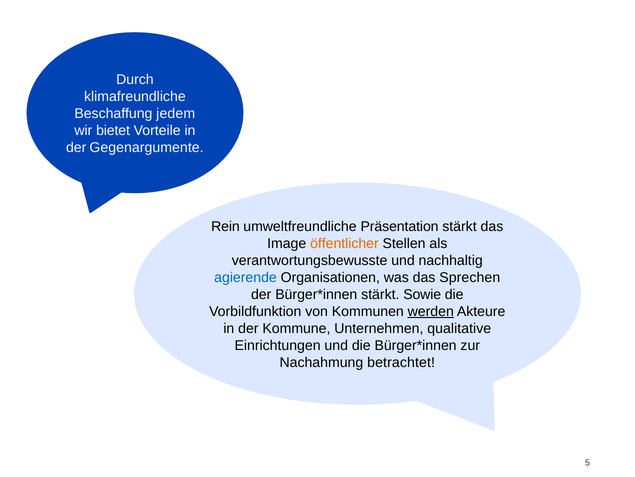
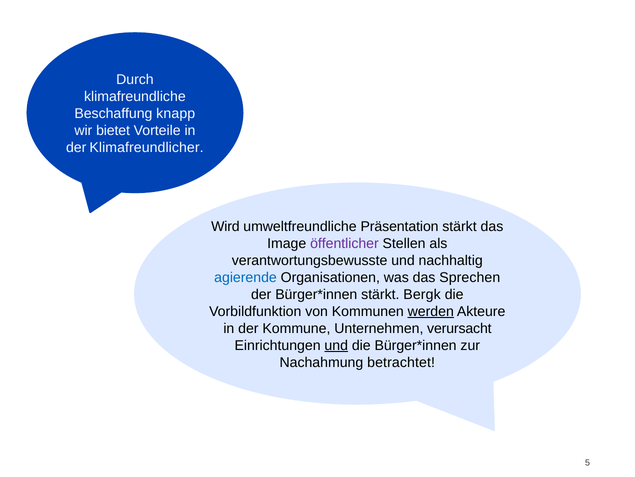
jedem: jedem -> knapp (176, 114)
Gegenargumente: Gegenargumente -> Klimafreundlicher (147, 147)
Rein: Rein -> Wird (225, 226)
öffentlicher colour: orange -> purple (344, 243)
Sowie: Sowie -> Bergk (422, 294)
qualitative: qualitative -> verursacht (459, 328)
und underline: none -> present (336, 345)
